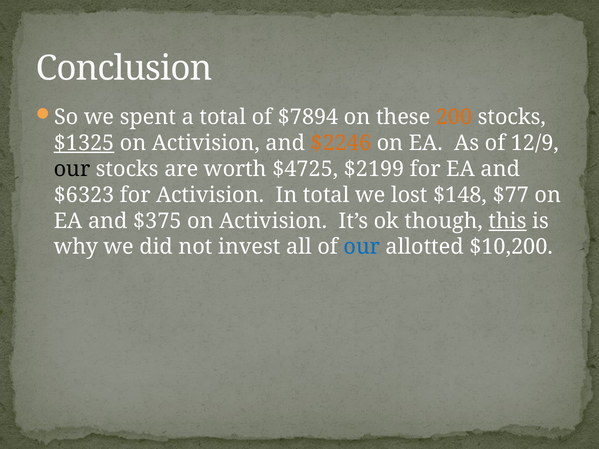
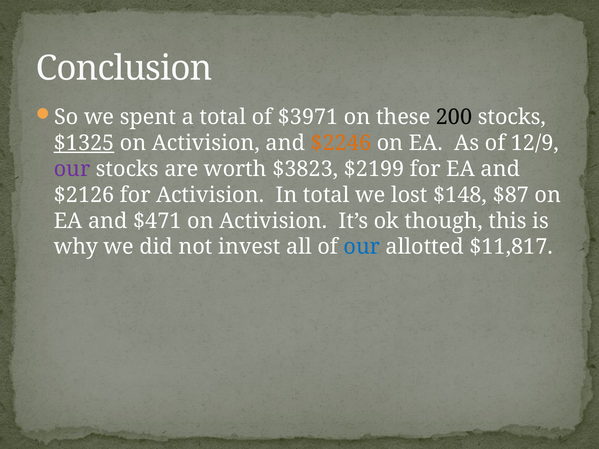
$7894: $7894 -> $3971 (308, 117)
200 colour: orange -> black (454, 117)
our colour: black -> purple (72, 169)
$4725: $4725 -> $3823 (305, 169)
$6323: $6323 -> $2126 (84, 195)
$77: $77 -> $87 (511, 195)
$375: $375 -> $471 (157, 221)
this underline: present -> none (508, 221)
$10,200: $10,200 -> $11,817 (511, 247)
